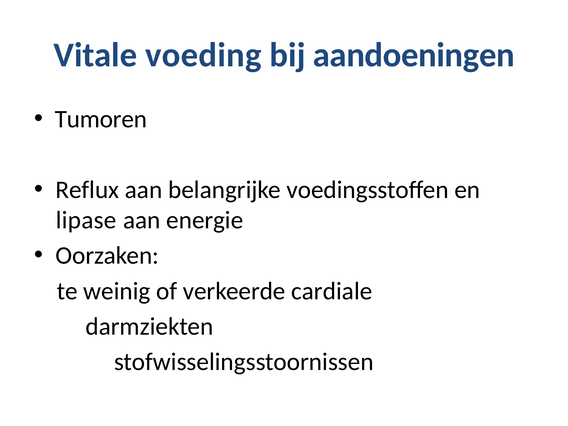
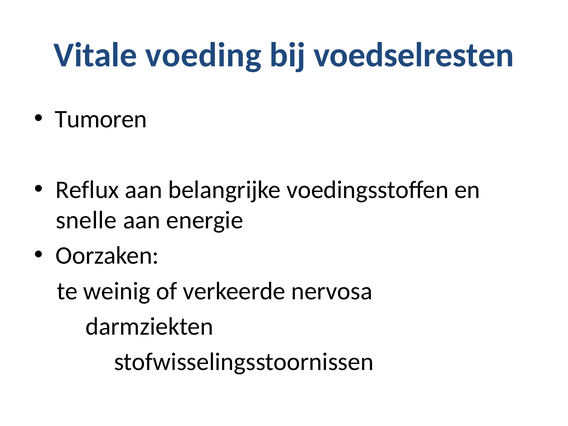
aandoeningen: aandoeningen -> voedselresten (414, 55)
lipase: lipase -> snelle (86, 220)
cardiale: cardiale -> nervosa (332, 291)
